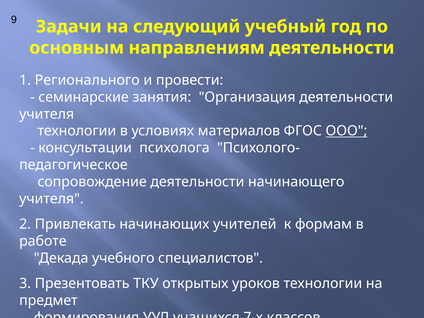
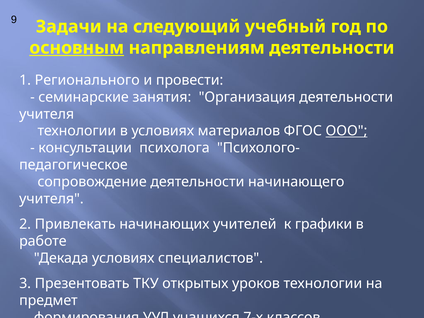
основным underline: none -> present (77, 48)
формам: формам -> графики (324, 224)
Декада учебного: учебного -> условиях (123, 258)
